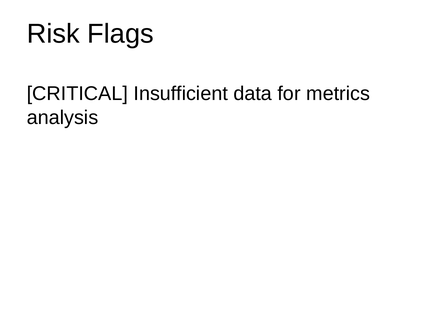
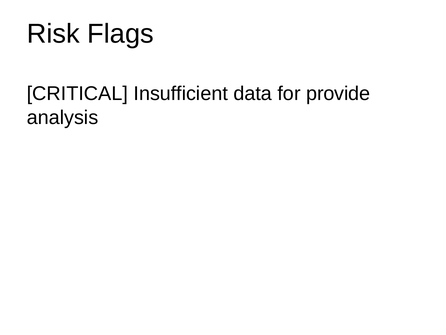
metrics: metrics -> provide (338, 94)
